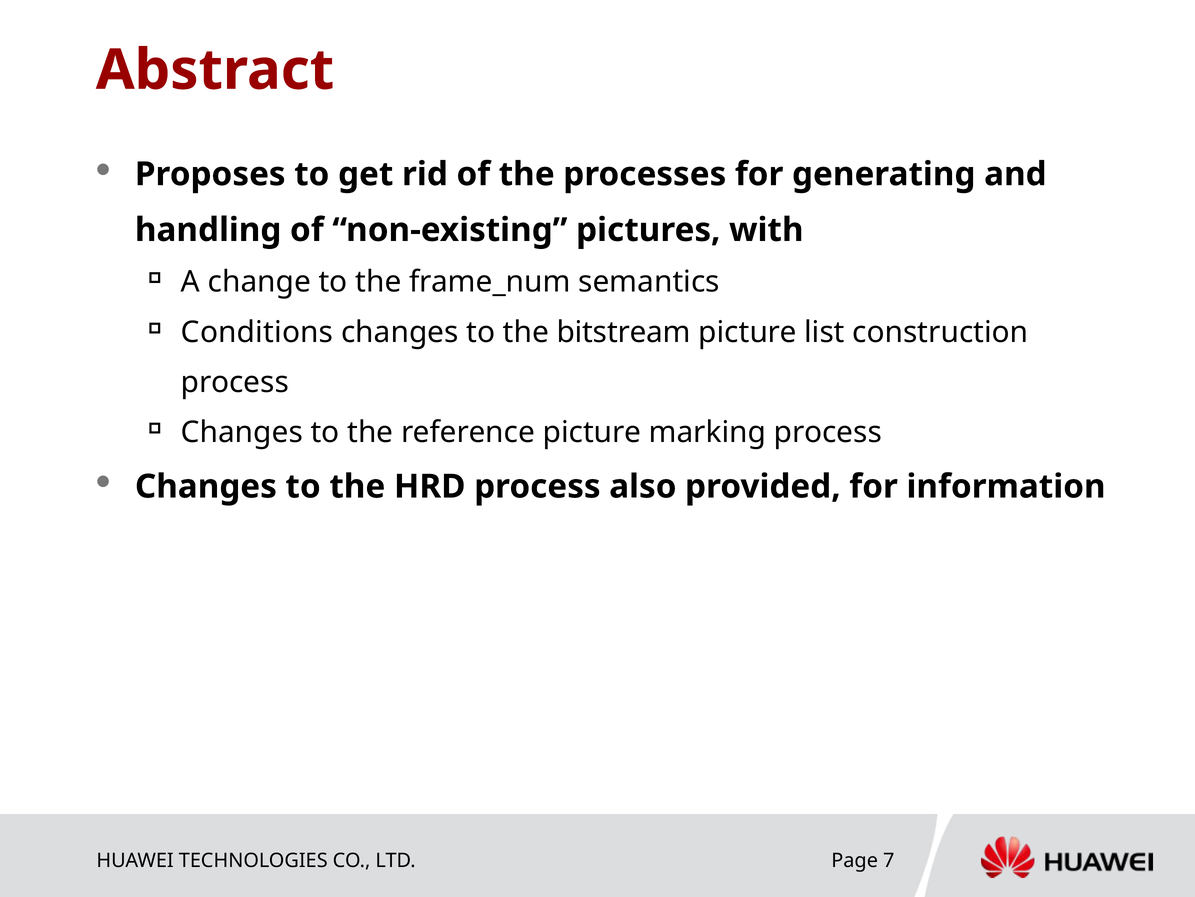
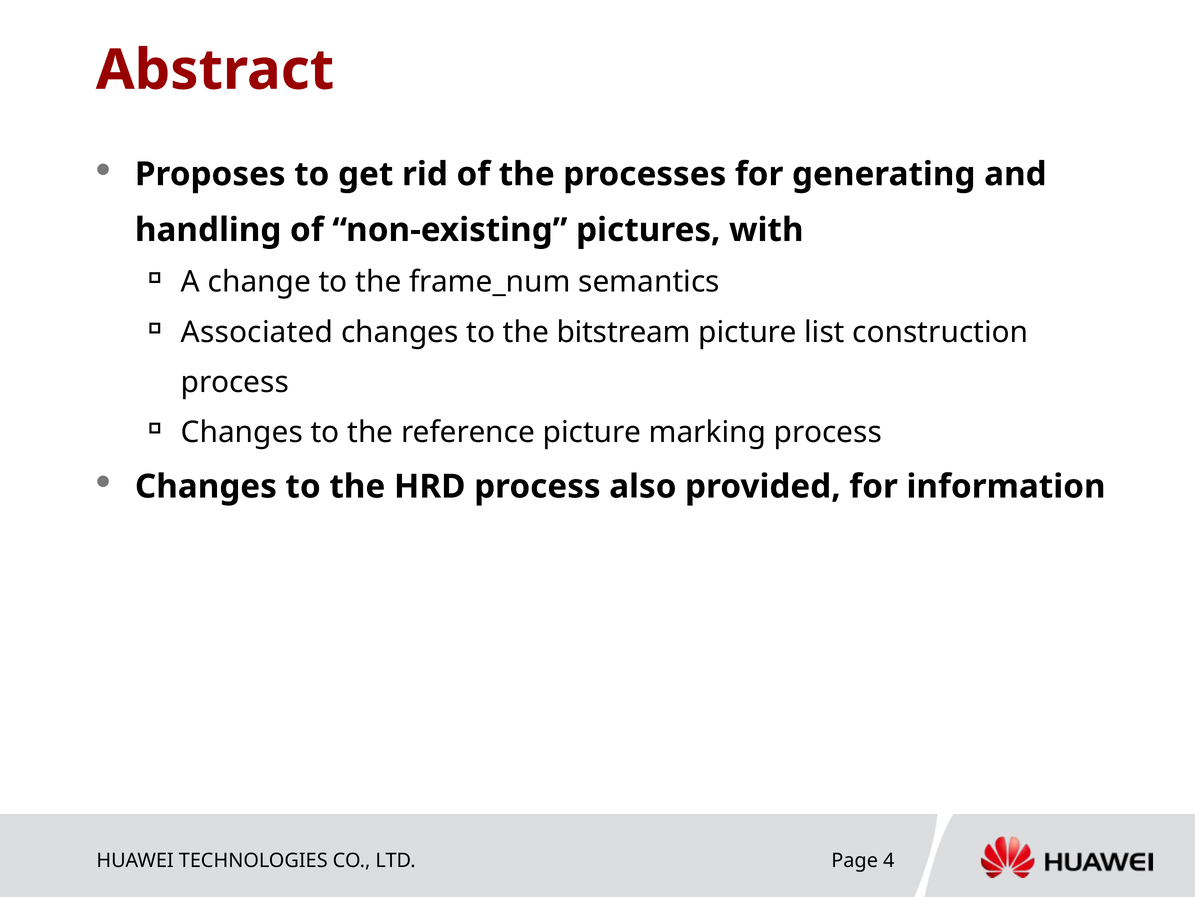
Conditions: Conditions -> Associated (257, 332)
7: 7 -> 4 (889, 860)
